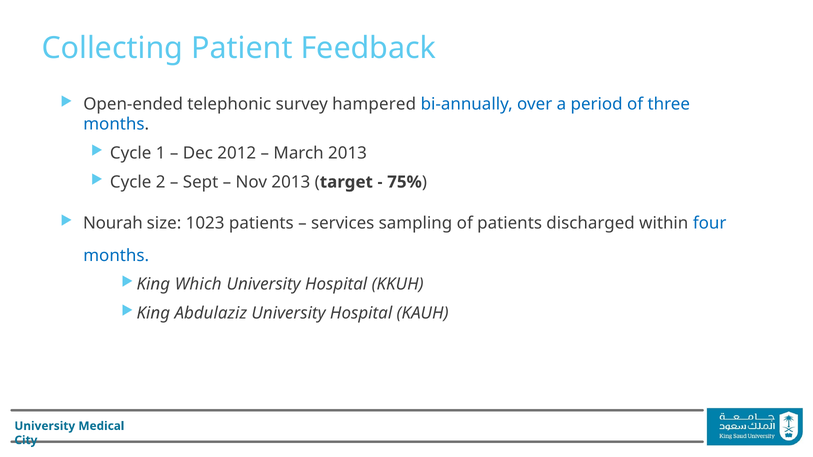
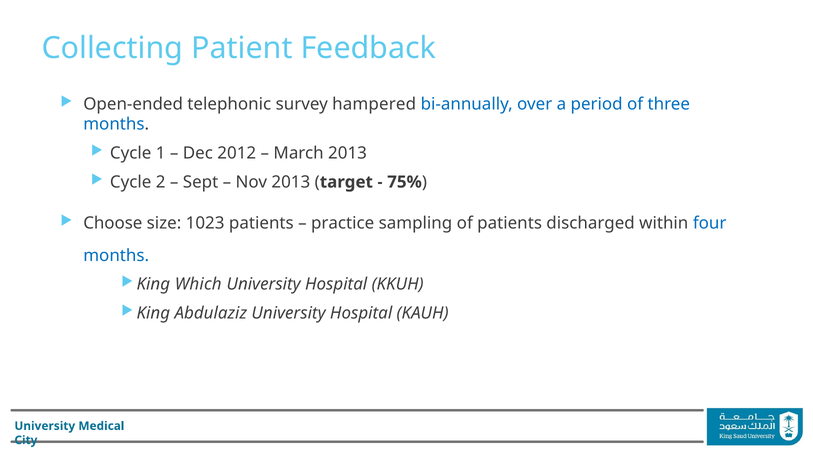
Nourah: Nourah -> Choose (113, 223)
services: services -> practice (343, 223)
